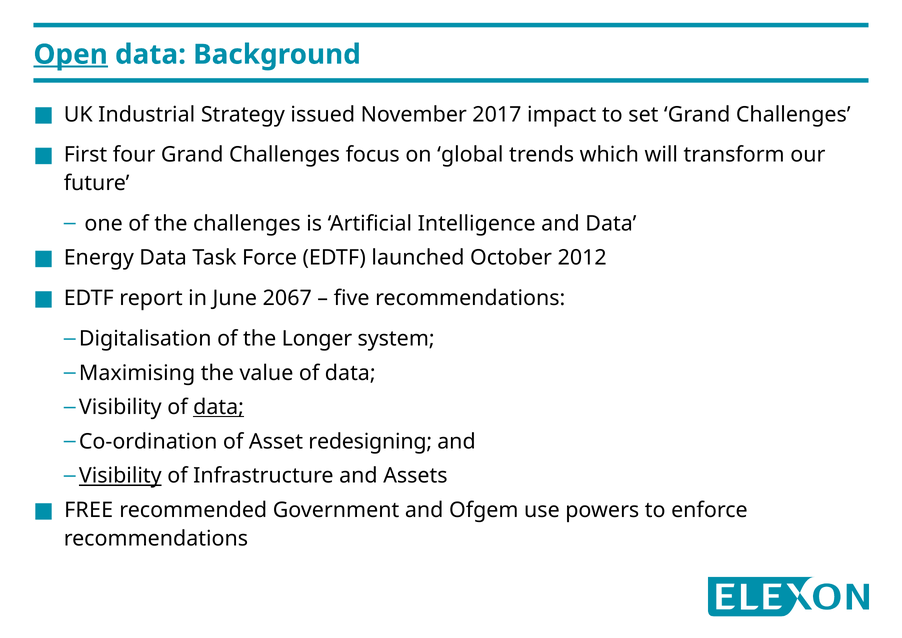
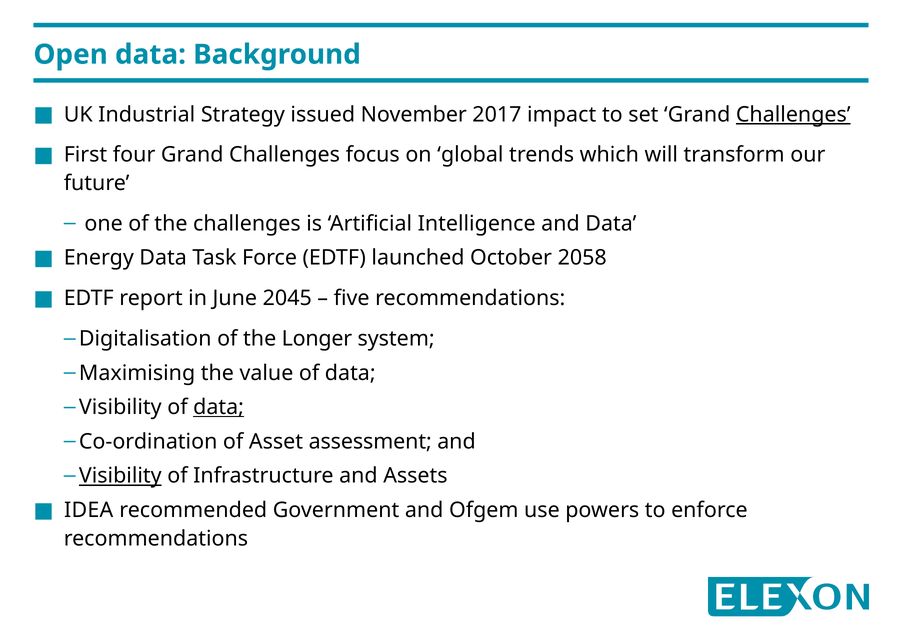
Open underline: present -> none (71, 54)
Challenges underline: none -> present (793, 114)
2012: 2012 -> 2058 (582, 258)
2067: 2067 -> 2045 (287, 298)
redesigning: redesigning -> assessment (370, 441)
FREE: FREE -> IDEA (89, 510)
